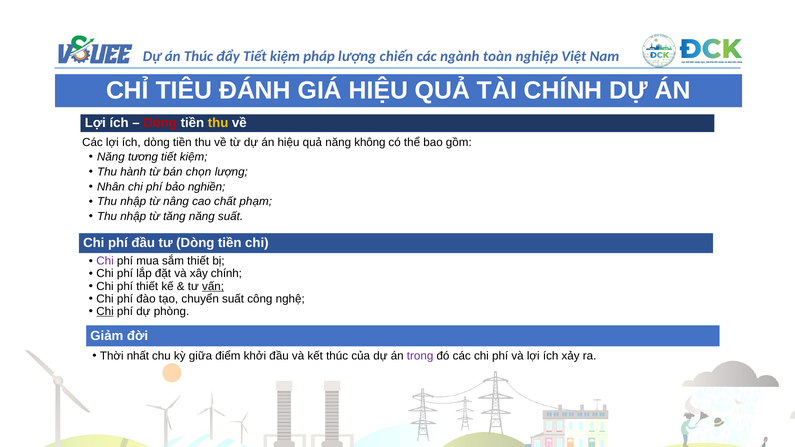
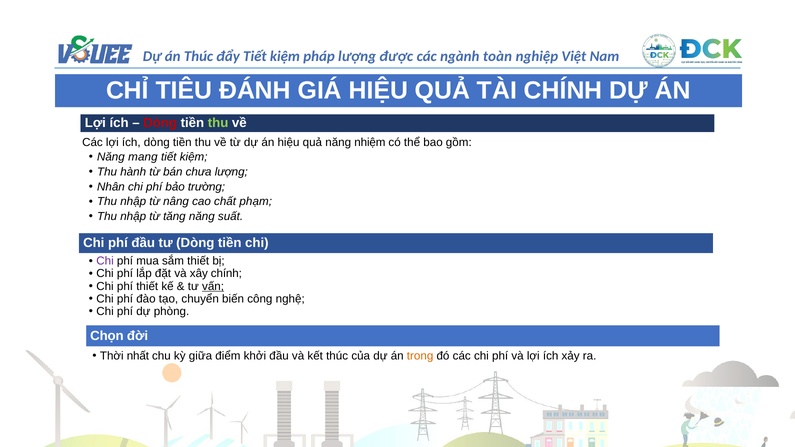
chiến: chiến -> được (396, 56)
thu colour: yellow -> light green (218, 123)
không: không -> nhiệm (370, 142)
tương: tương -> mang (143, 157)
chọn: chọn -> chưa (199, 172)
nghiền: nghiền -> trường (207, 187)
chuyển suất: suất -> biến (233, 299)
Chi underline: present -> none (105, 311)
Giảm: Giảm -> Chọn (107, 336)
trong colour: purple -> orange (420, 356)
